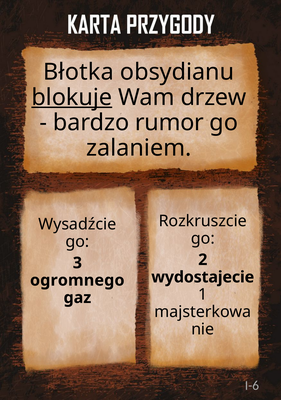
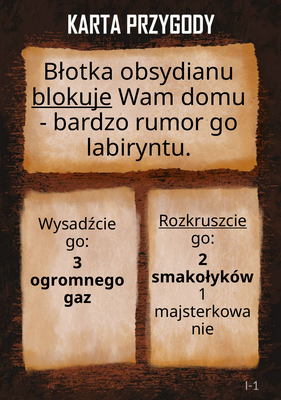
drzew: drzew -> domu (213, 97)
zalaniem: zalaniem -> labiryntu (139, 148)
Rozkruszcie underline: none -> present (203, 221)
wydostajecie: wydostajecie -> smakołyków (203, 277)
I-6: I-6 -> I-1 (252, 385)
